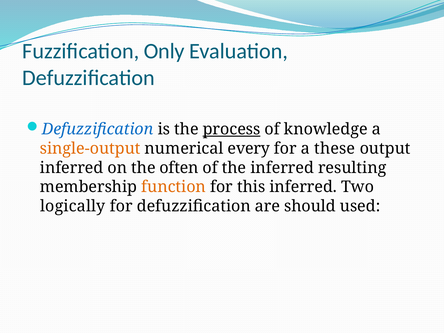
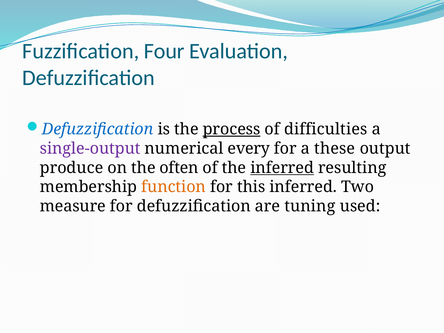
Only: Only -> Four (164, 51)
knowledge: knowledge -> difficulties (326, 129)
single-output colour: orange -> purple (90, 149)
inferred: inferred -> produce (72, 168)
inferred underline: none -> present (282, 168)
logically: logically -> measure (73, 206)
should: should -> tuning (310, 206)
